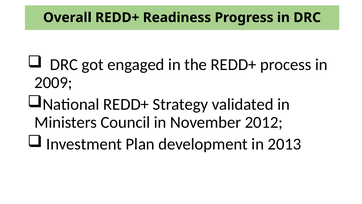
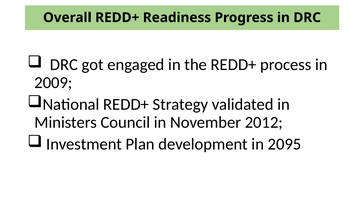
2013: 2013 -> 2095 (285, 144)
